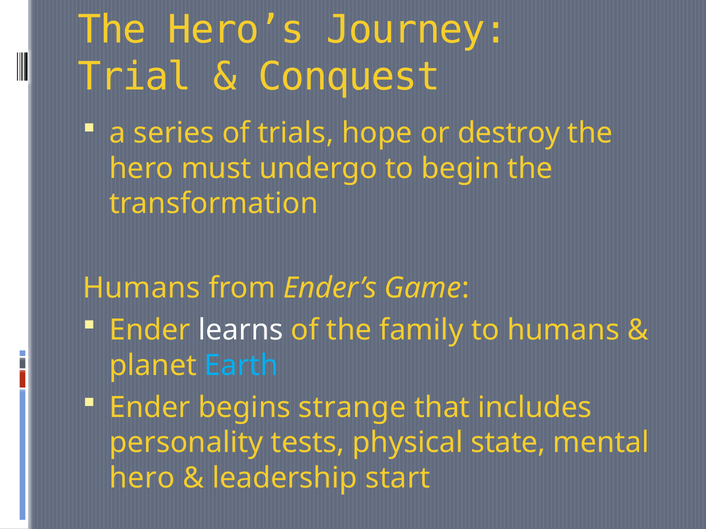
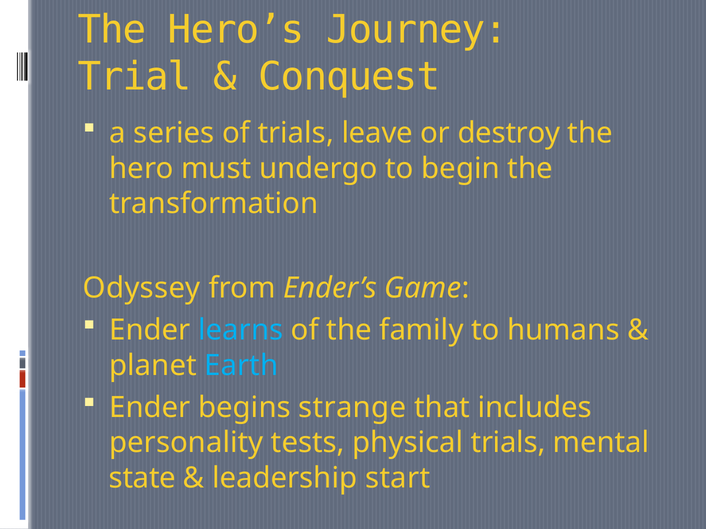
hope: hope -> leave (377, 133)
Humans: Humans -> Odyssey (142, 288)
learns colour: white -> light blue (241, 330)
physical state: state -> trials (508, 443)
hero: hero -> state (142, 478)
